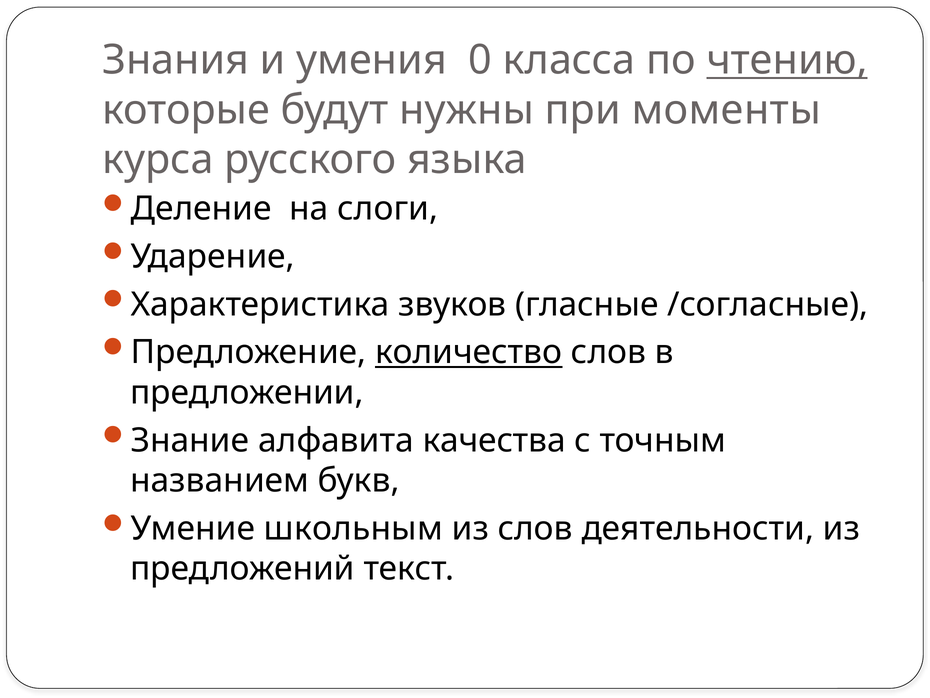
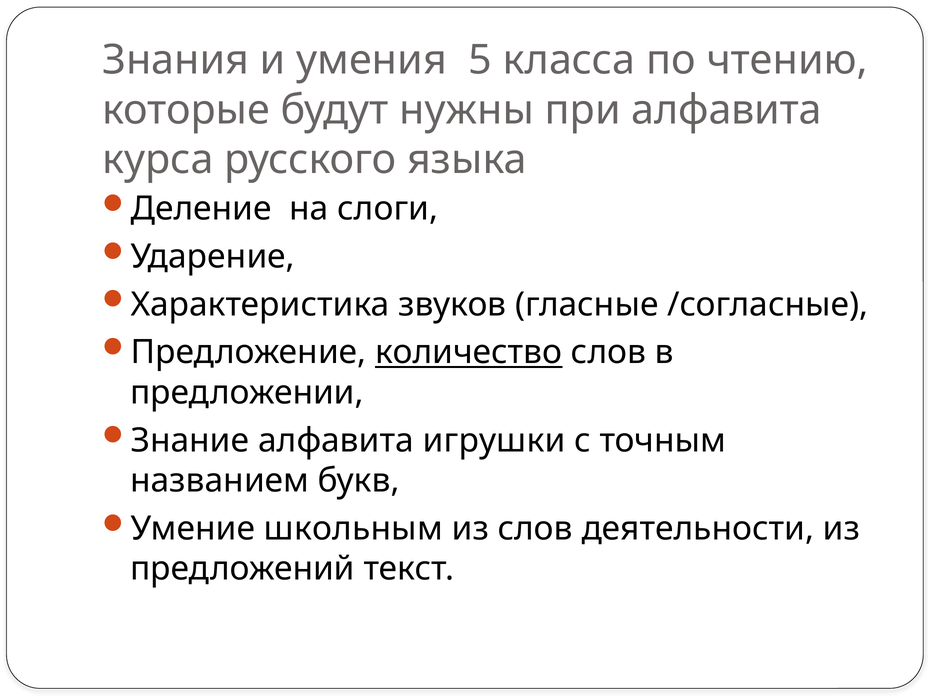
0: 0 -> 5 (480, 60)
чтению underline: present -> none (787, 60)
при моменты: моменты -> алфавита (727, 110)
качества: качества -> игрушки (494, 440)
